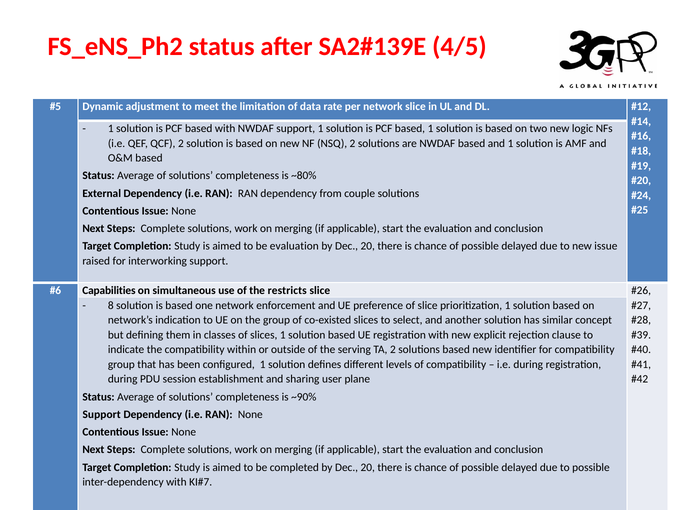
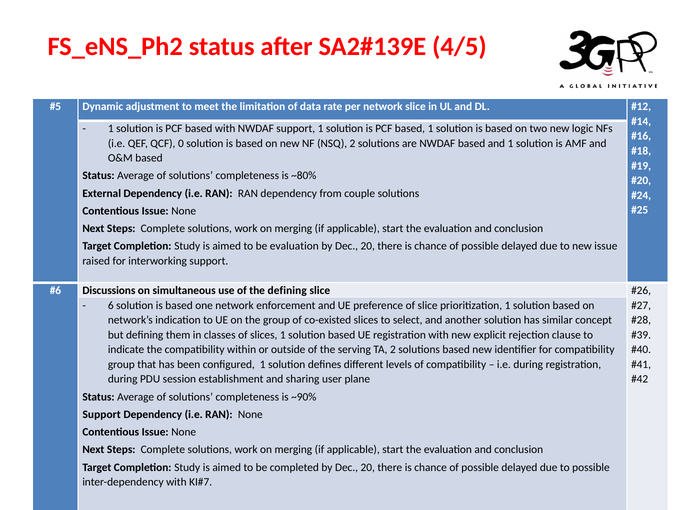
QCF 2: 2 -> 0 (181, 143)
Capabilities: Capabilities -> Discussions (109, 291)
the restricts: restricts -> defining (287, 291)
8: 8 -> 6 (111, 305)
